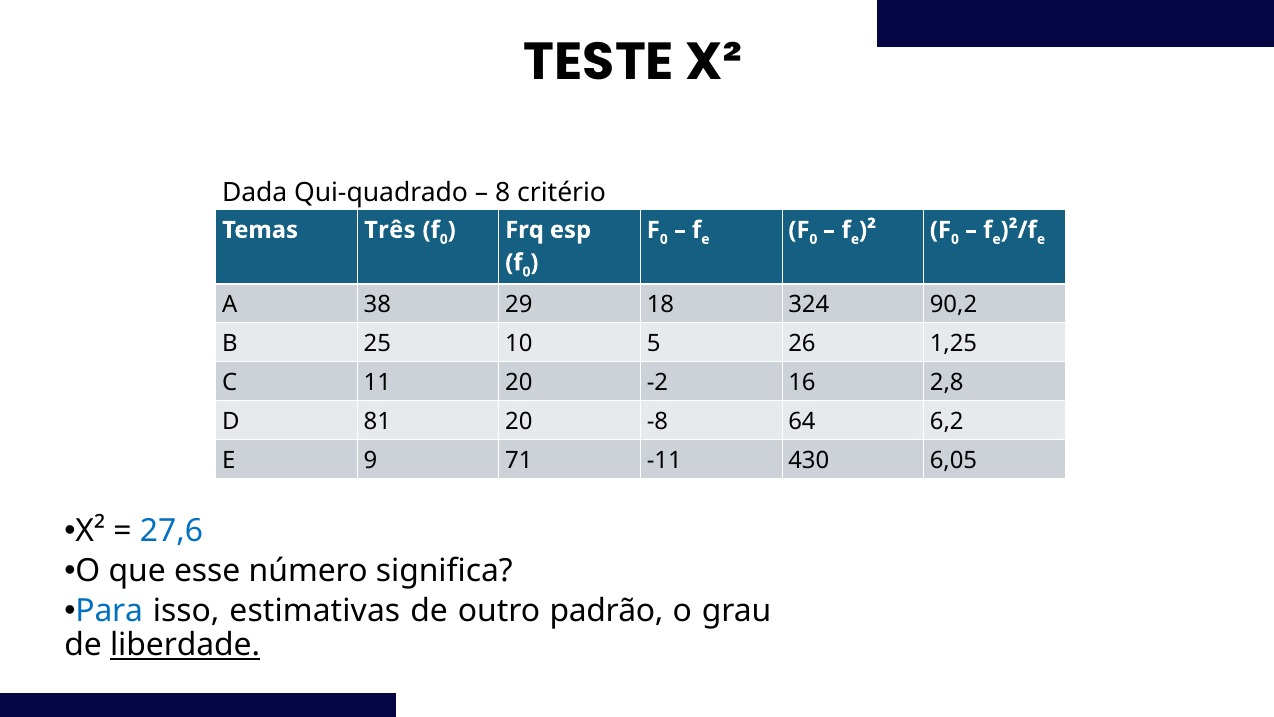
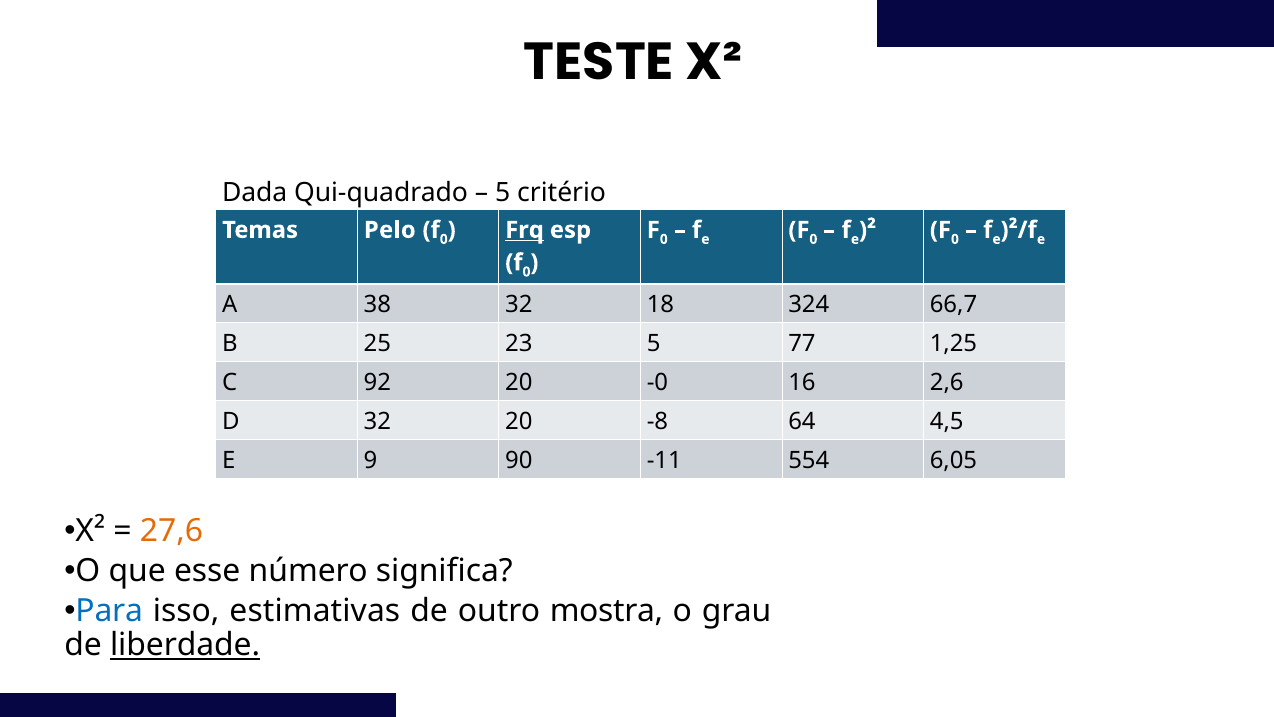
8: 8 -> 5 (503, 193)
Três: Três -> Pelo (390, 230)
Frq underline: none -> present (524, 230)
38 29: 29 -> 32 (519, 304)
90,2: 90,2 -> 66,7 (954, 304)
10: 10 -> 23 (519, 343)
26: 26 -> 77 (802, 343)
11: 11 -> 92 (377, 382)
-2: -2 -> -0 (657, 382)
2,8: 2,8 -> 2,6 (947, 382)
D 81: 81 -> 32 (377, 421)
6,2: 6,2 -> 4,5 (947, 421)
71: 71 -> 90 (519, 460)
430: 430 -> 554 (809, 460)
27,6 colour: blue -> orange (171, 531)
padrão: padrão -> mostra (607, 610)
